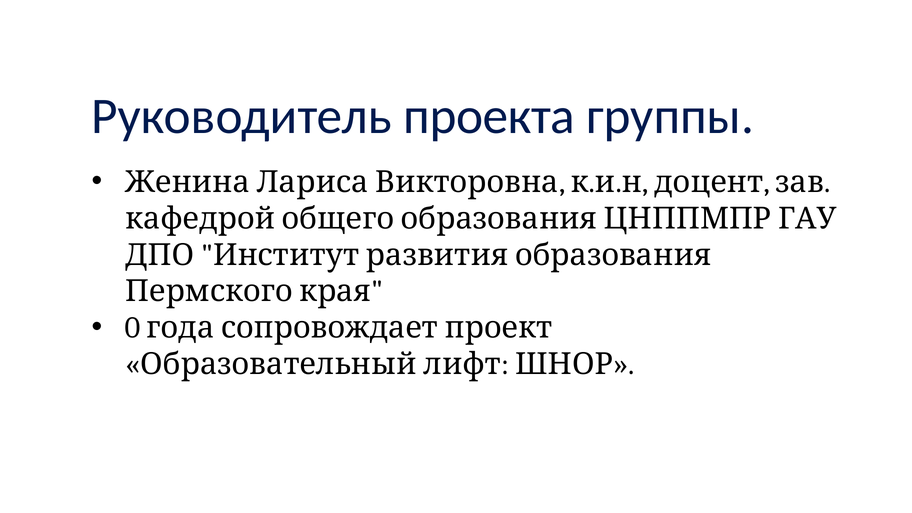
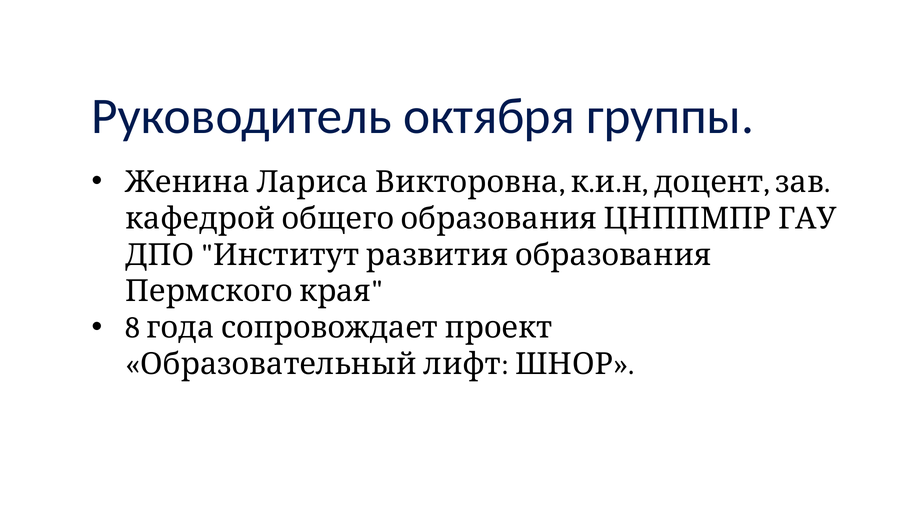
проекта: проекта -> октября (489, 116)
0: 0 -> 8 (133, 328)
